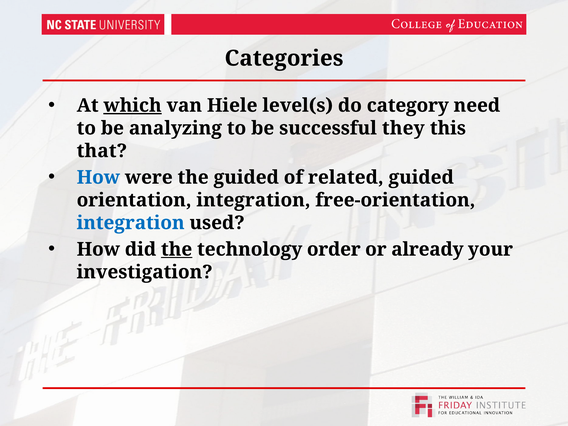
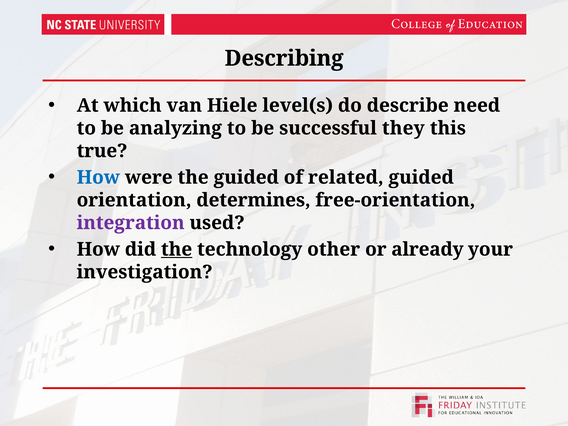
Categories: Categories -> Describing (284, 58)
which underline: present -> none (133, 105)
category: category -> describe (408, 105)
that: that -> true (102, 151)
orientation integration: integration -> determines (253, 200)
integration colour: blue -> purple (131, 223)
order: order -> other (334, 249)
